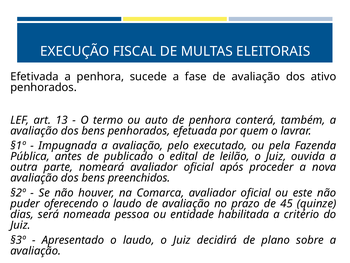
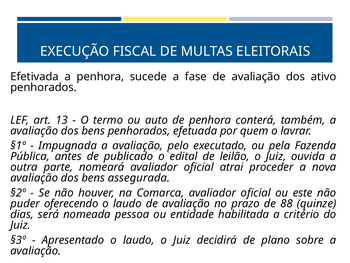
após: após -> atrai (232, 167)
preenchidos: preenchidos -> assegurada (139, 178)
45: 45 -> 88 (287, 203)
